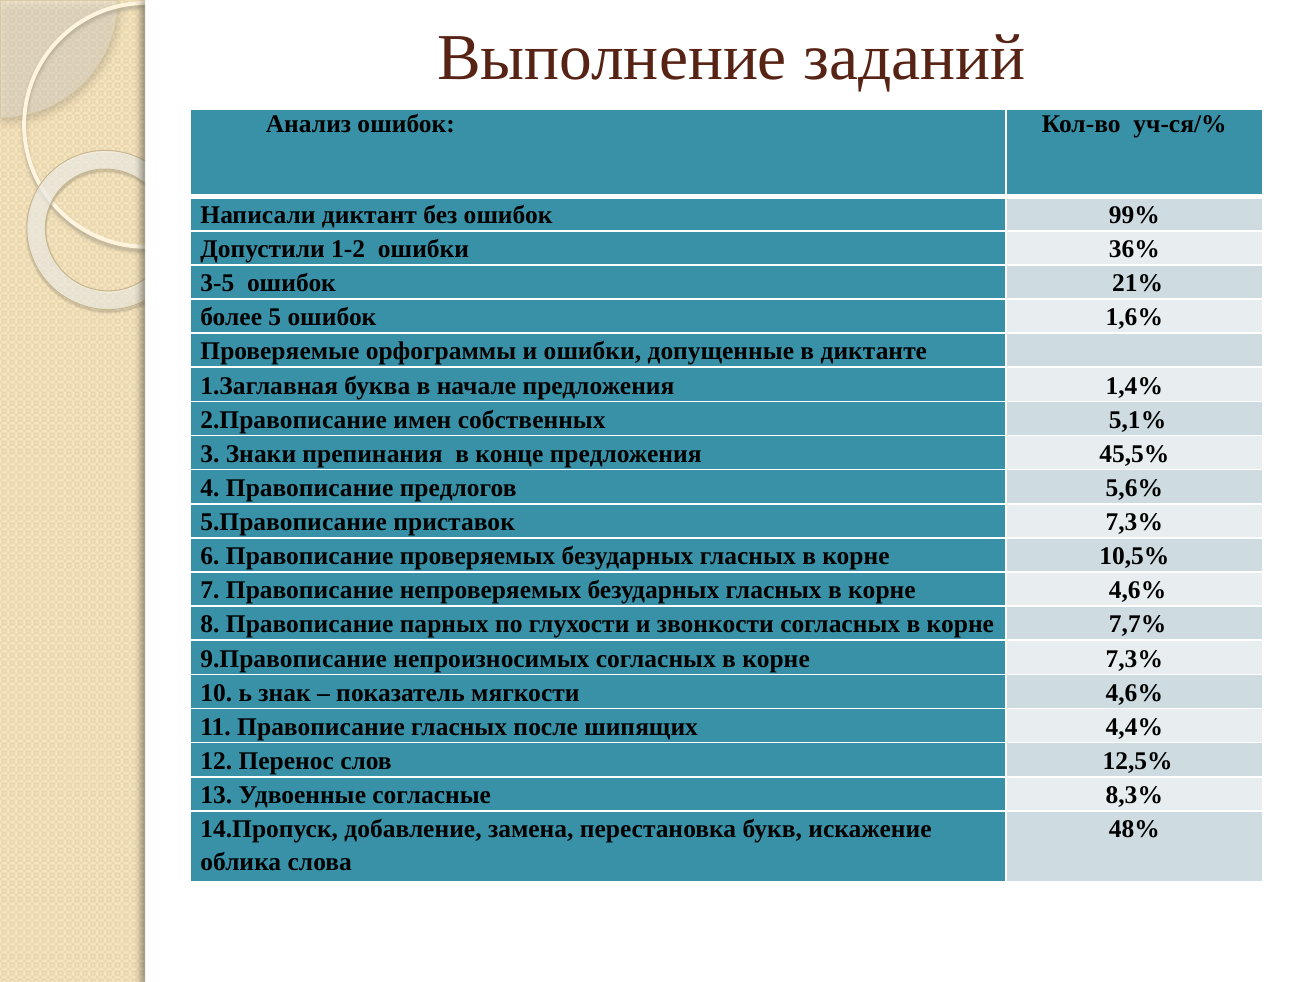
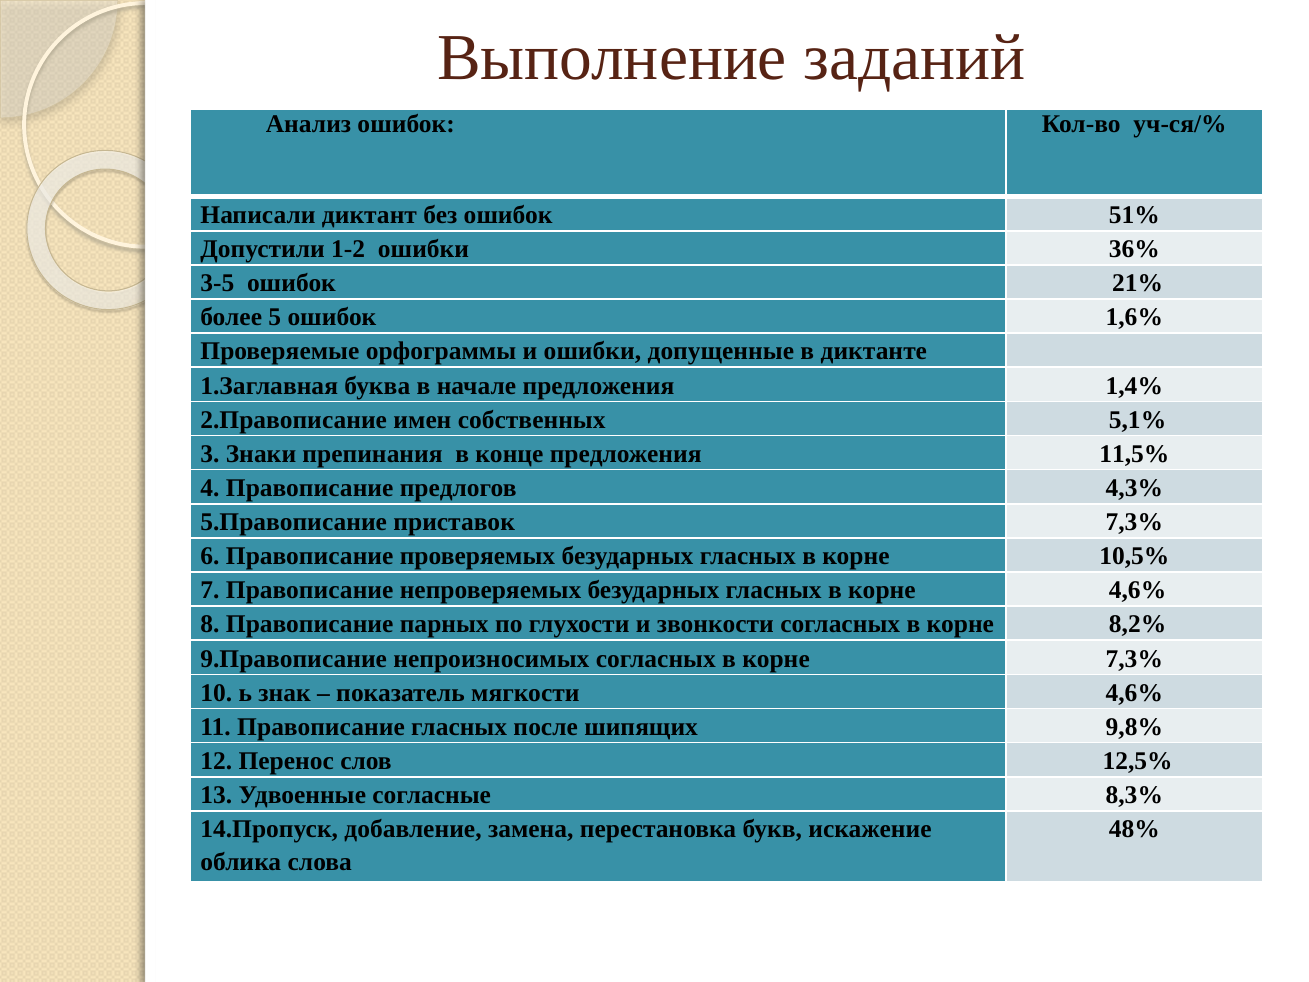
99%: 99% -> 51% (1134, 215)
45,5%: 45,5% -> 11,5% (1134, 454)
5,6%: 5,6% -> 4,3% (1134, 488)
7,7%: 7,7% -> 8,2% (1138, 624)
4,4%: 4,4% -> 9,8% (1134, 727)
